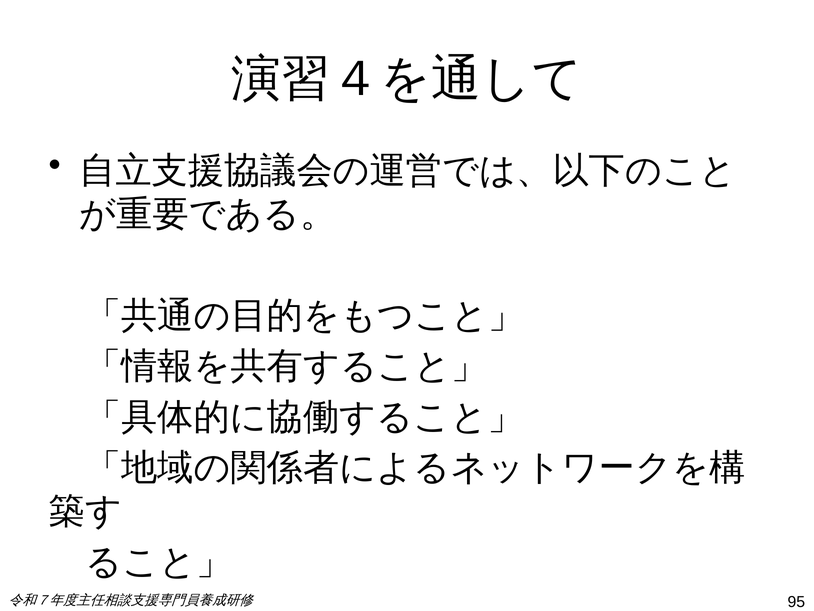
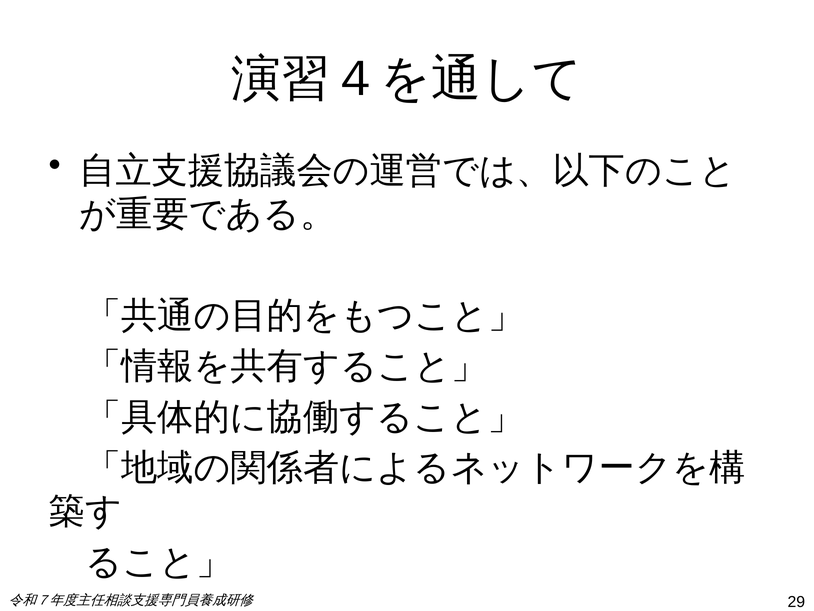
95: 95 -> 29 (796, 602)
